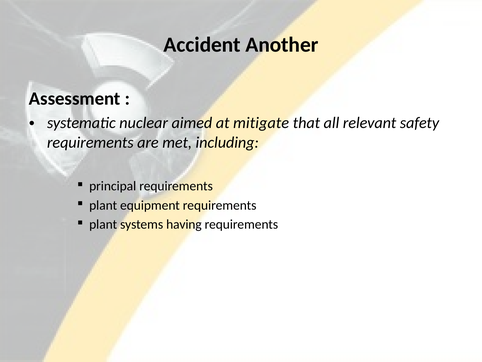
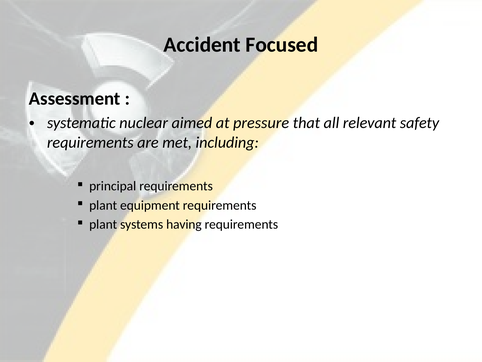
Another: Another -> Focused (282, 45)
mitigate: mitigate -> pressure (261, 123)
